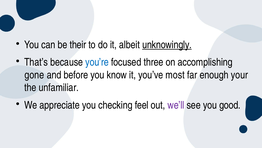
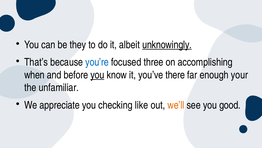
their: their -> they (78, 45)
gone: gone -> when (34, 75)
you underline: none -> present (97, 75)
most: most -> there (175, 75)
feel: feel -> like (142, 105)
we’ll colour: purple -> orange (176, 105)
